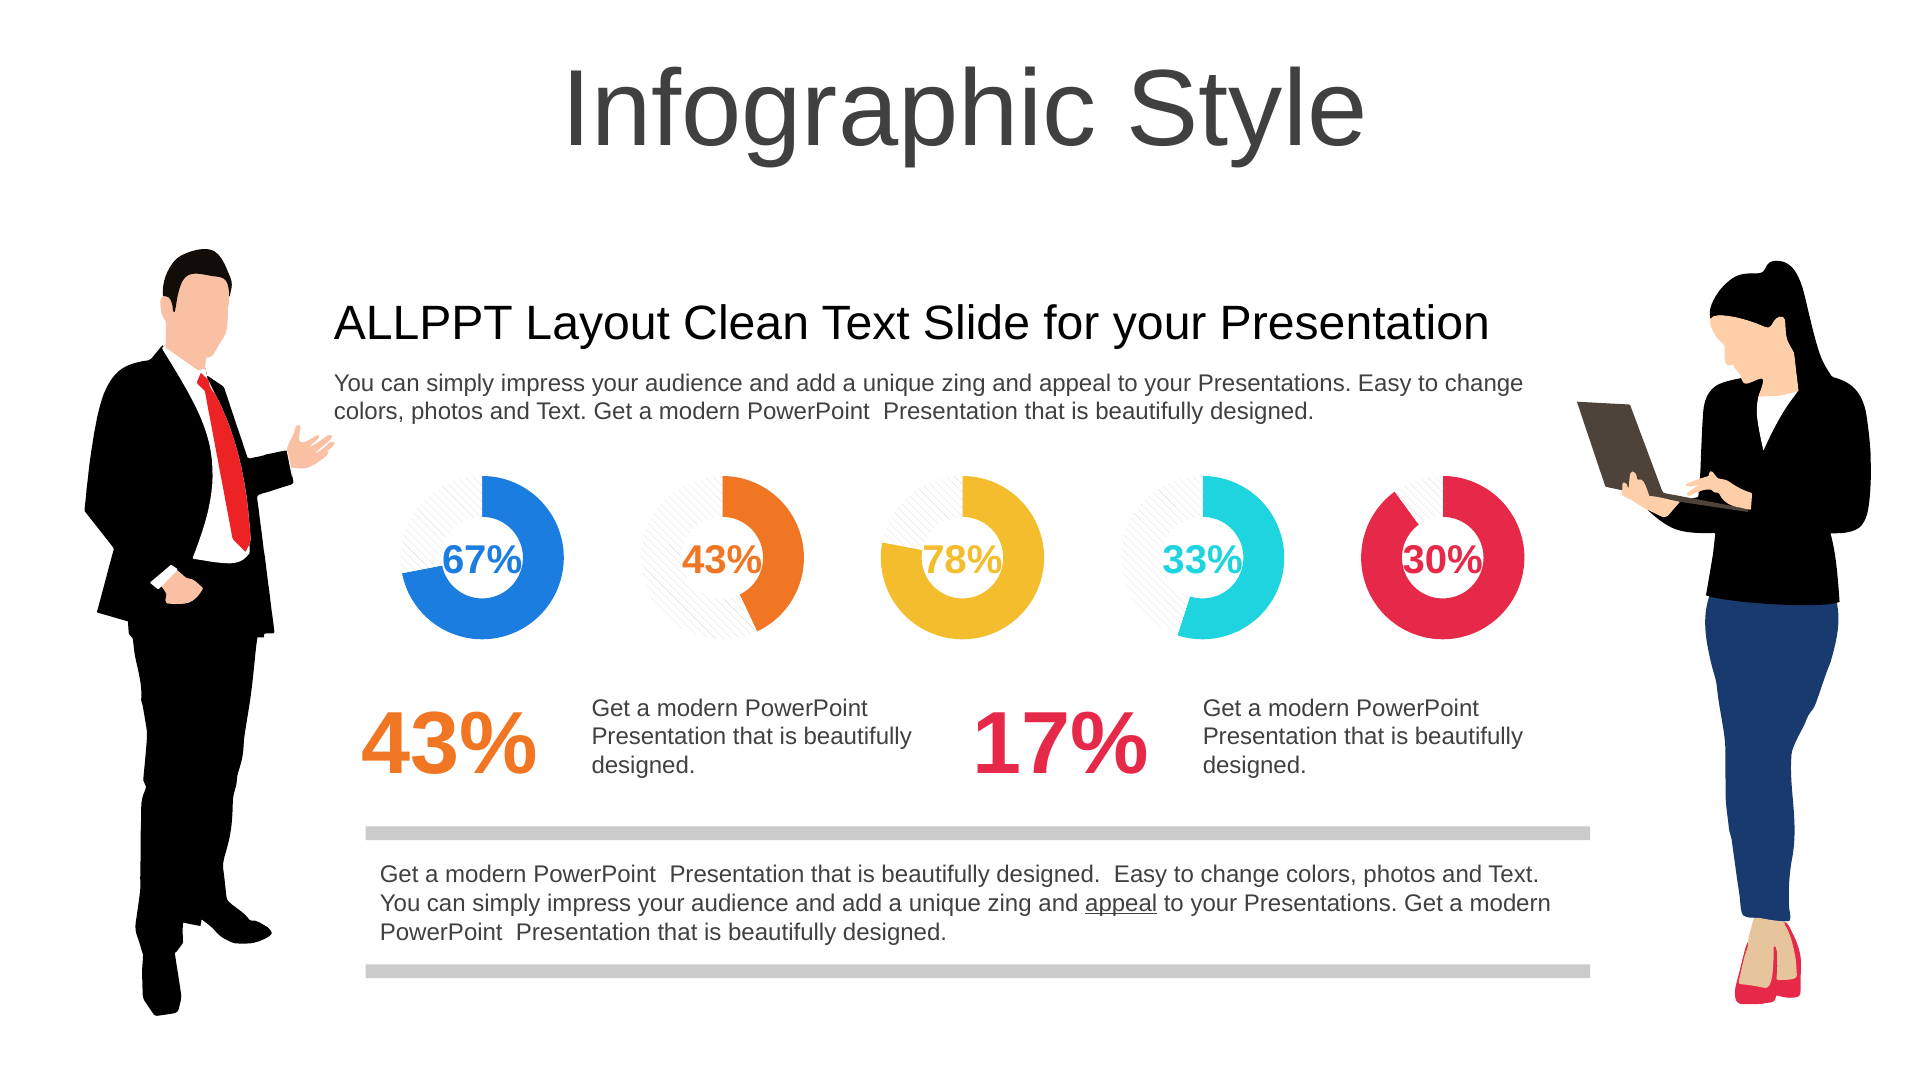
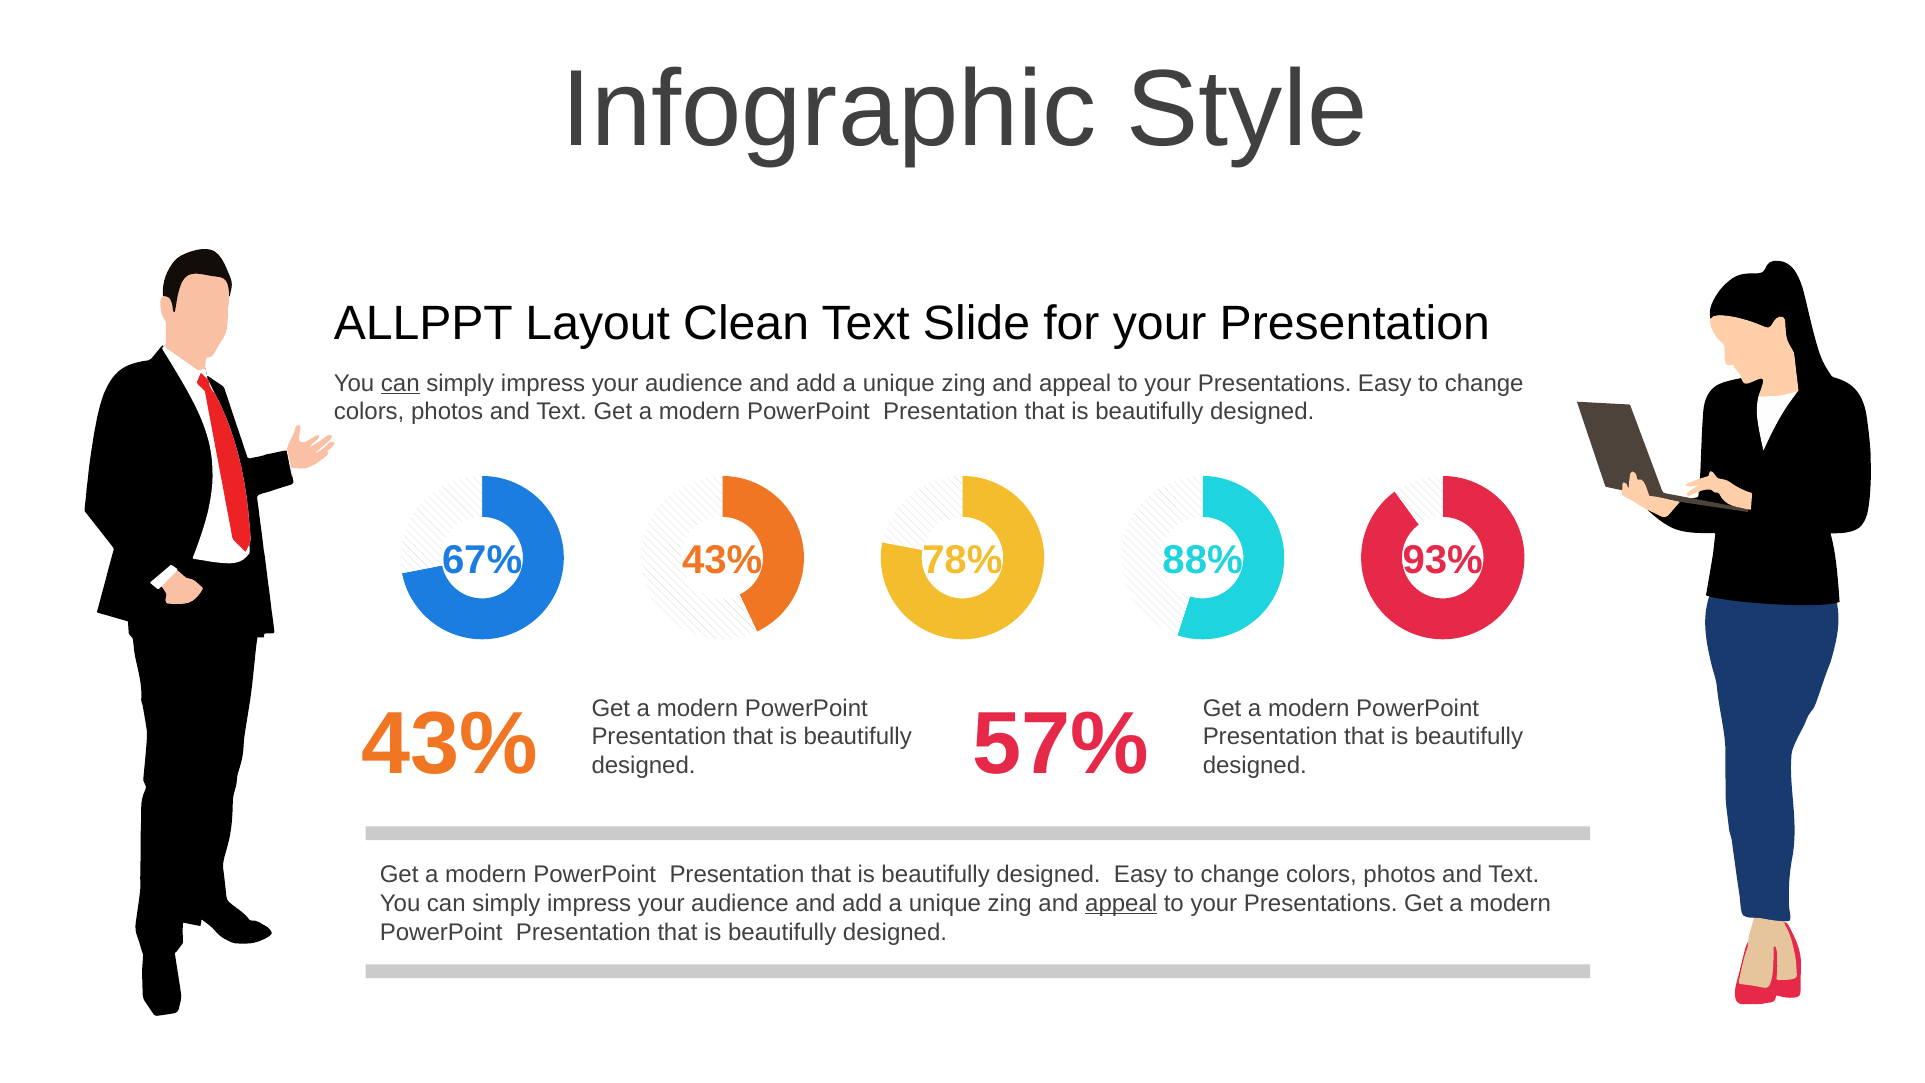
can underline: none -> present (400, 383)
33%: 33% -> 88% (1203, 560)
30%: 30% -> 93% (1443, 560)
17%: 17% -> 57% (1061, 744)
